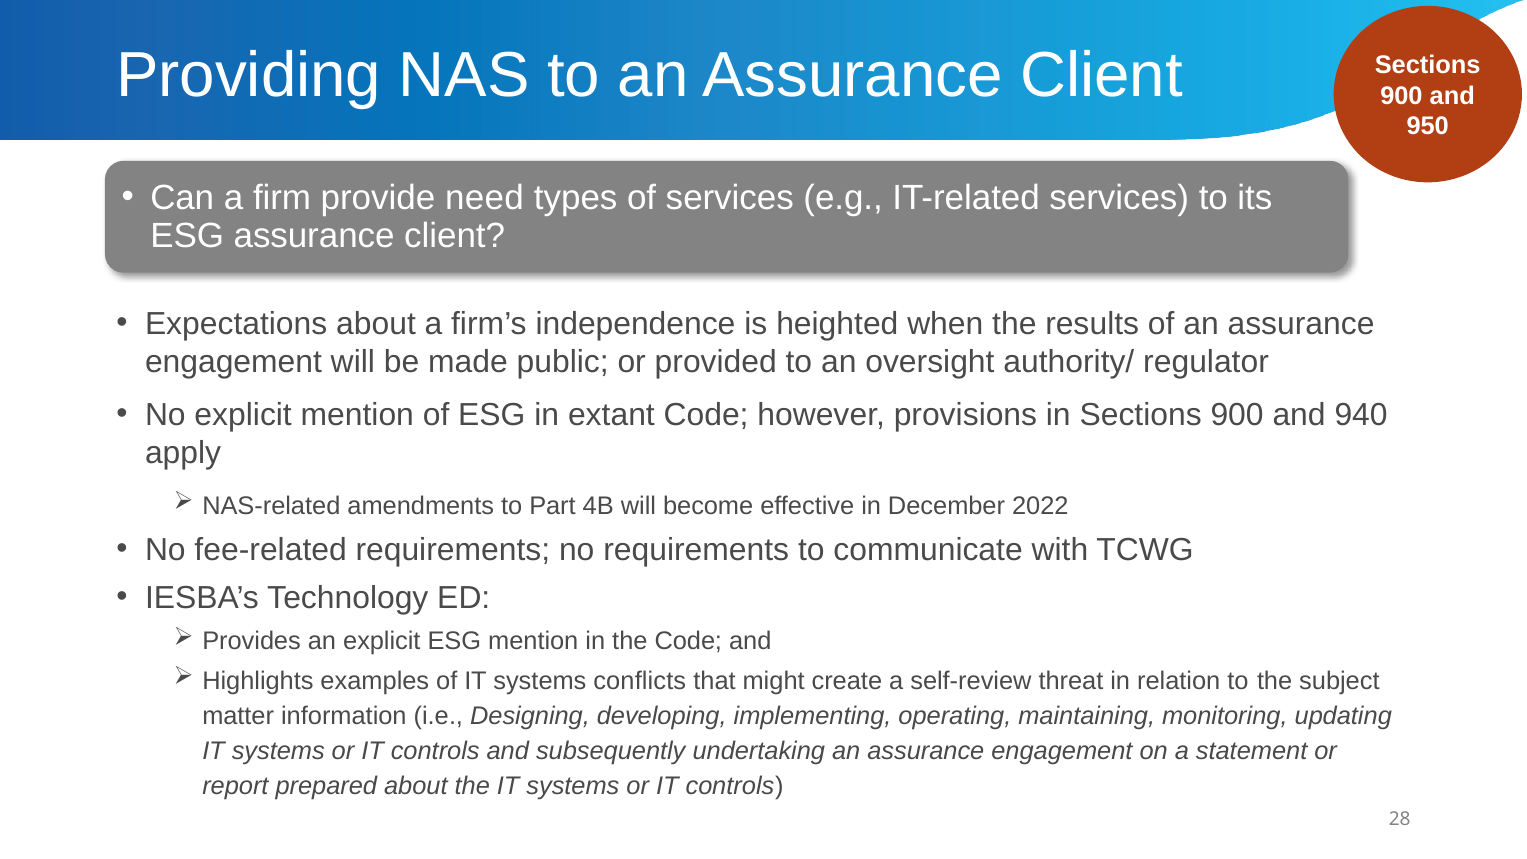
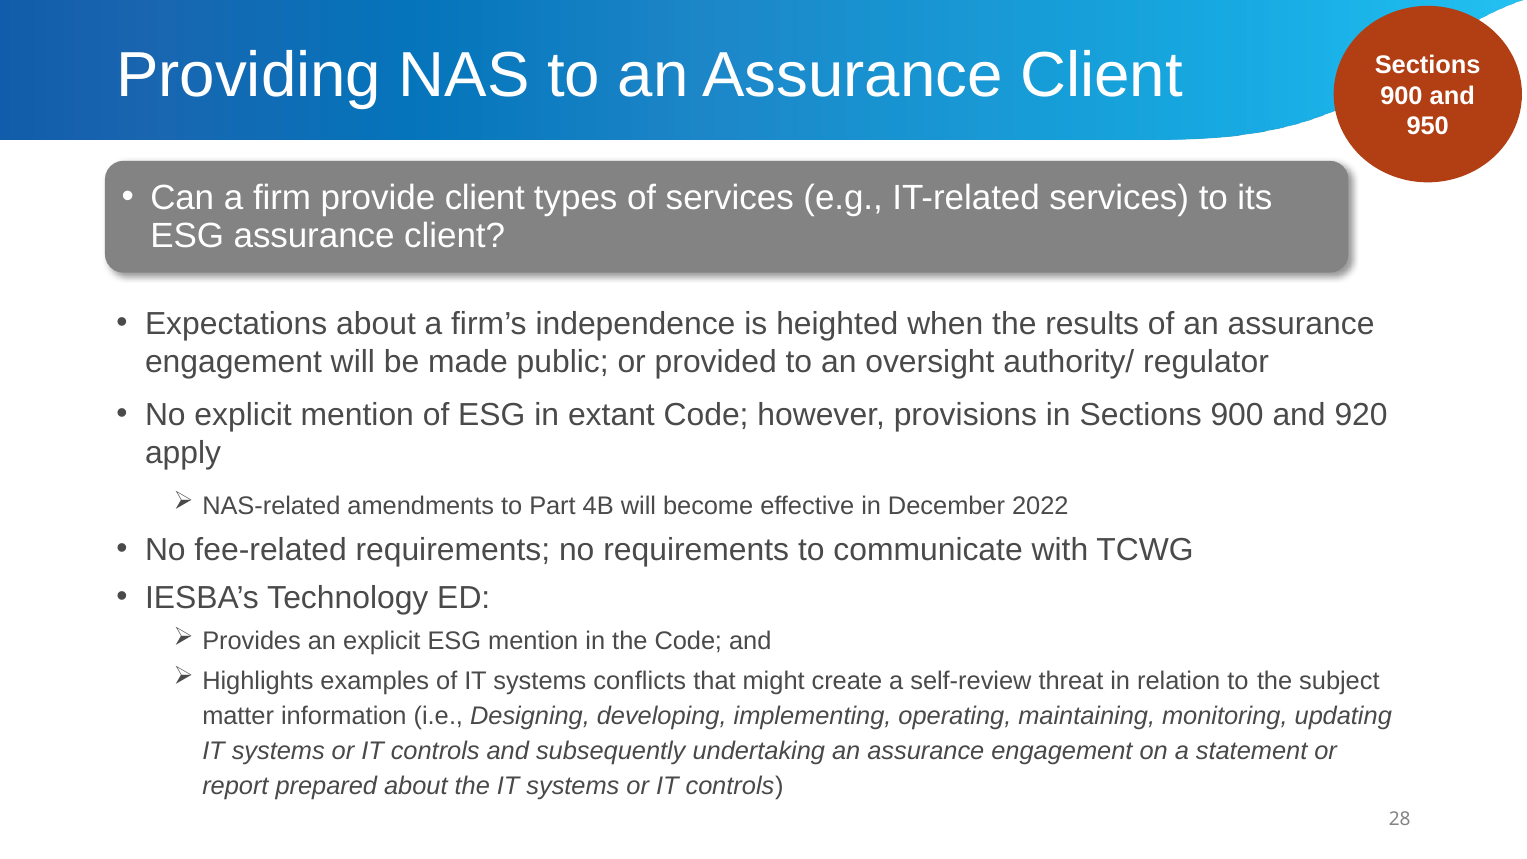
provide need: need -> client (485, 198)
940: 940 -> 920 (1361, 415)
